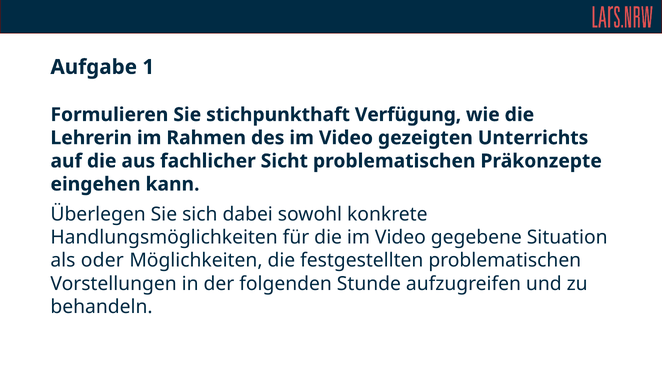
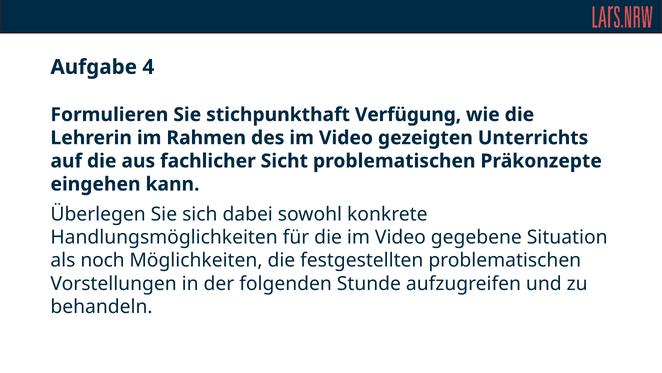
1: 1 -> 4 (148, 67)
oder: oder -> noch (103, 260)
